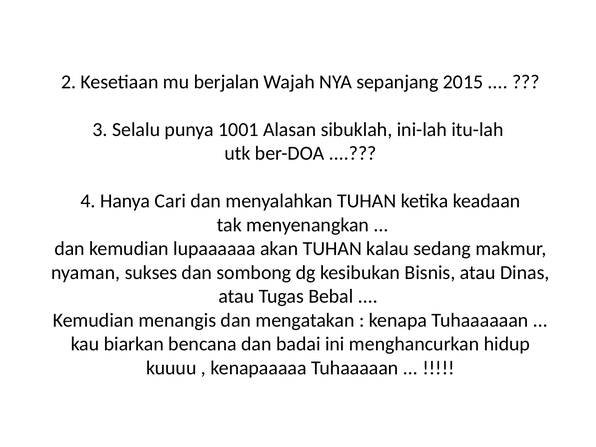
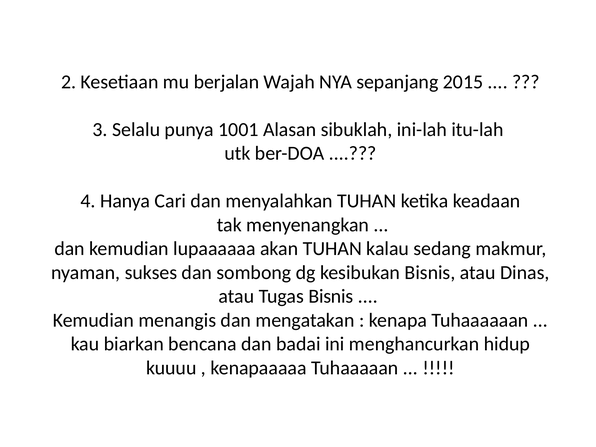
Tugas Bebal: Bebal -> Bisnis (331, 296)
